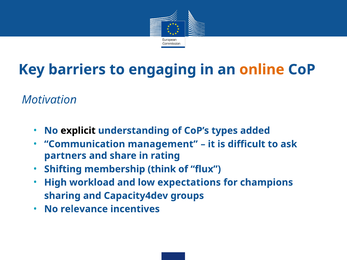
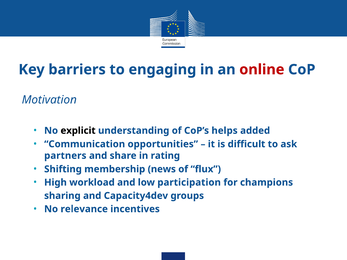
online colour: orange -> red (262, 70)
types: types -> helps (225, 131)
management: management -> opportunities (163, 144)
think: think -> news (162, 169)
expectations: expectations -> participation (189, 183)
